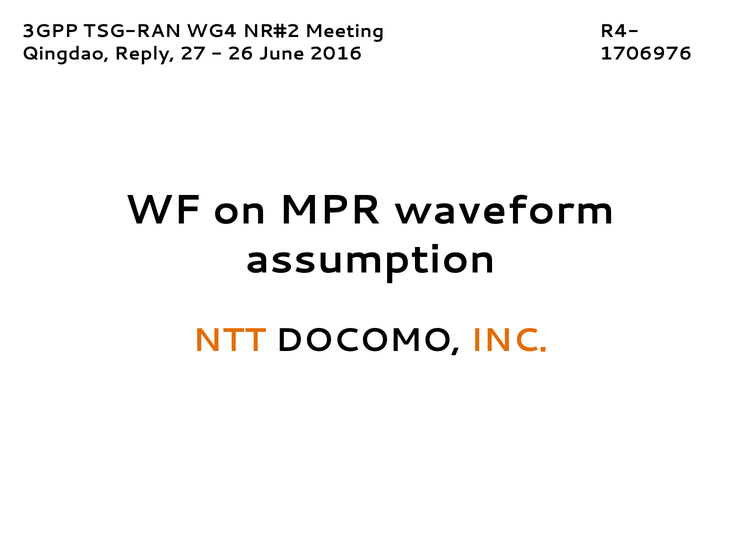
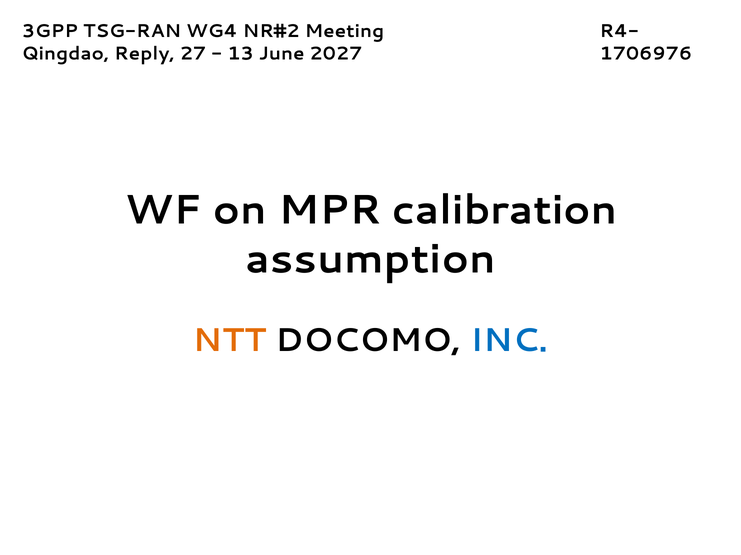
26: 26 -> 13 (240, 54)
2016: 2016 -> 2027 (336, 54)
waveform: waveform -> calibration (505, 210)
INC colour: orange -> blue (509, 341)
